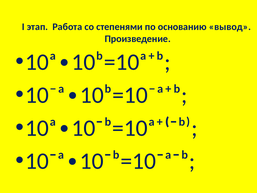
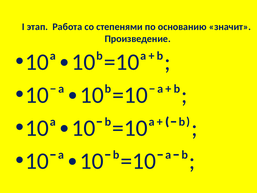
вывод: вывод -> значит (230, 27)
